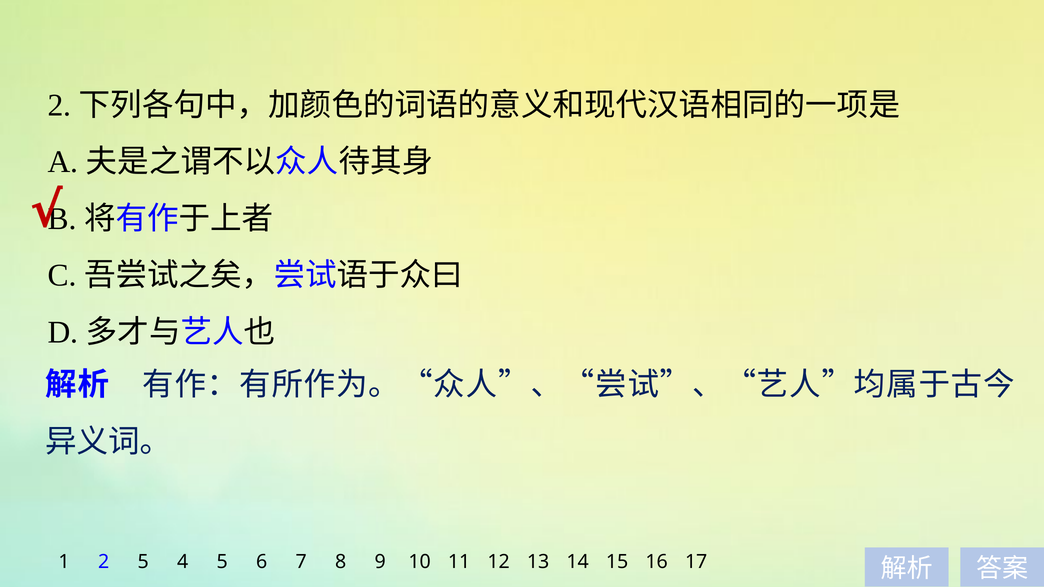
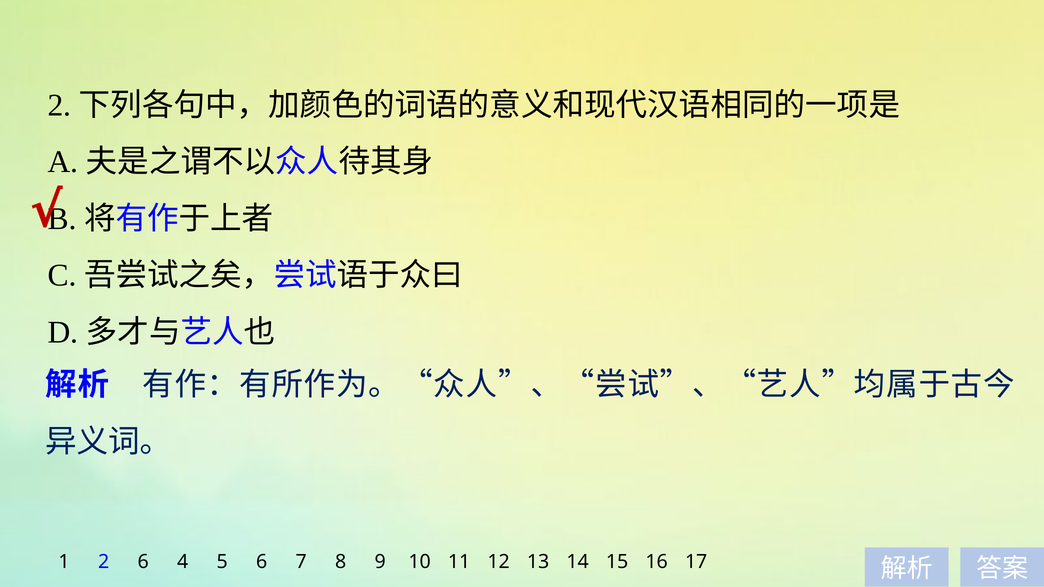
2 5: 5 -> 6 (143, 562)
